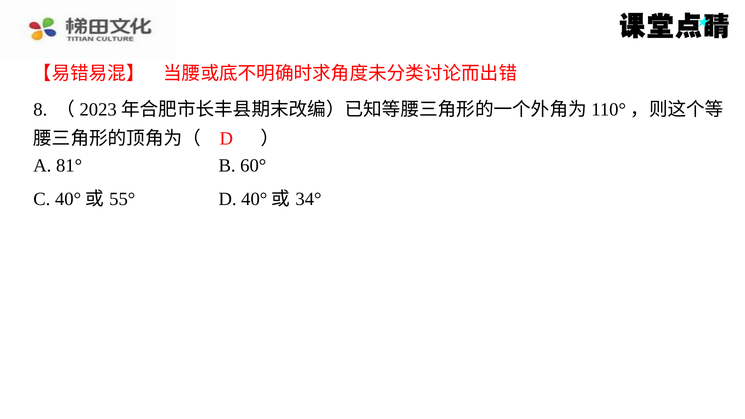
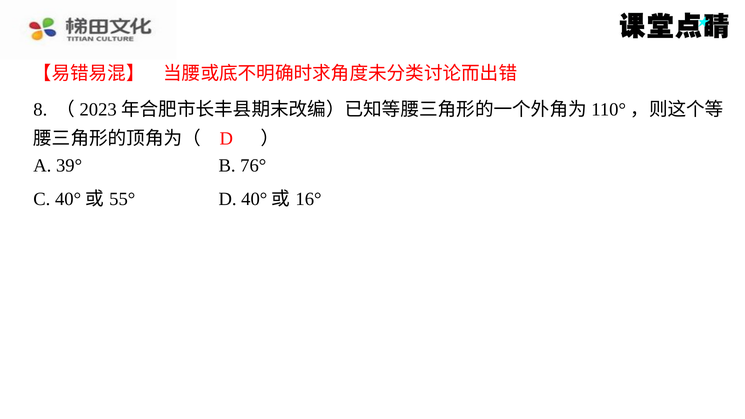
81°: 81° -> 39° (69, 166)
60°: 60° -> 76° (253, 166)
34°: 34° -> 16° (308, 199)
